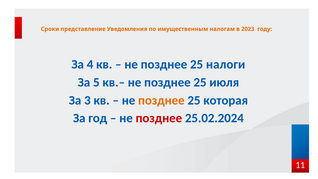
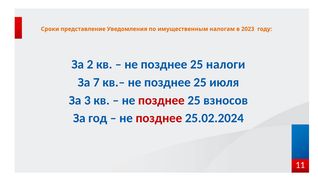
4: 4 -> 2 (90, 64)
5: 5 -> 7 (96, 82)
позднее colour: orange -> red (161, 100)
которая: которая -> взносов (226, 100)
